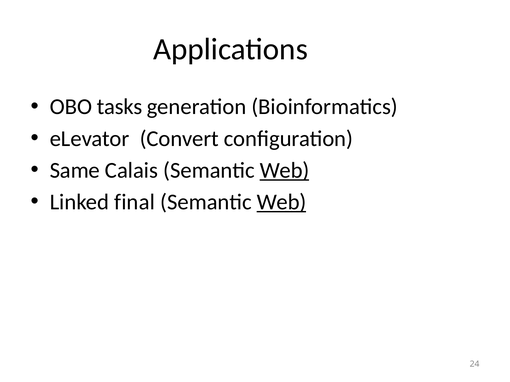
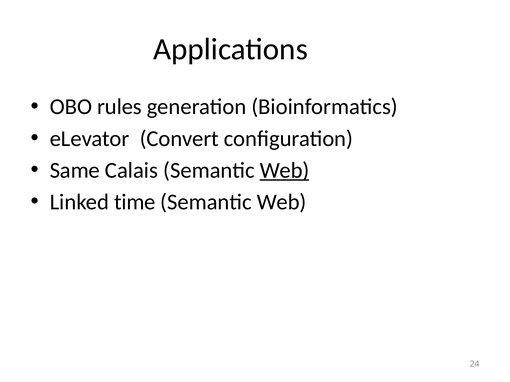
tasks: tasks -> rules (119, 107)
final: final -> time (135, 202)
Web underline: present -> none (282, 202)
